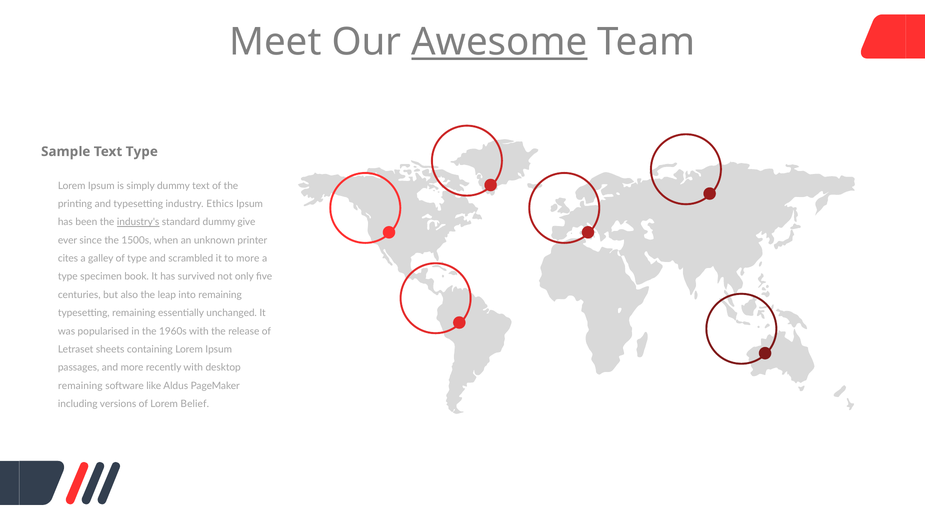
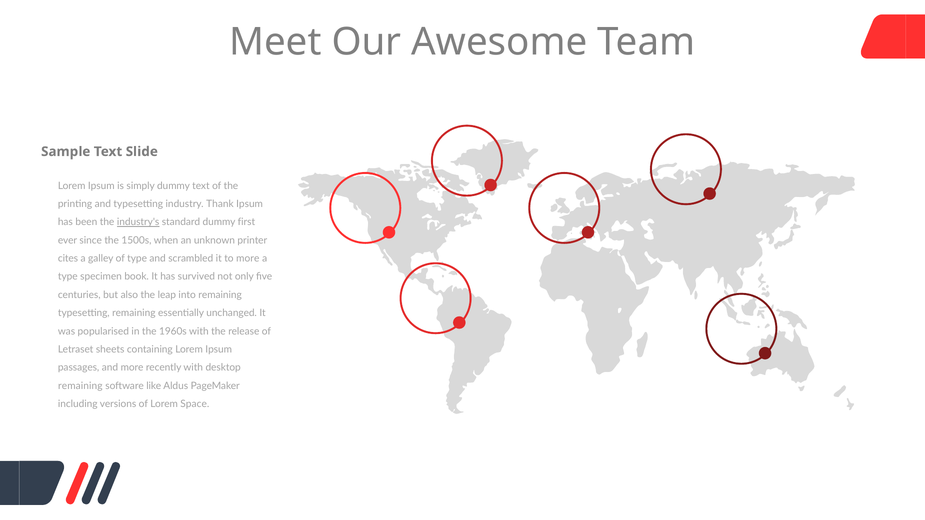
Awesome underline: present -> none (499, 42)
Text Type: Type -> Slide (142, 152)
Ethics: Ethics -> Thank (220, 204)
give: give -> first (246, 222)
Belief: Belief -> Space (195, 404)
